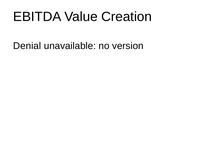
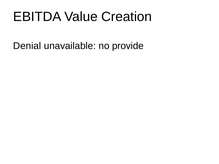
version: version -> provide (128, 46)
